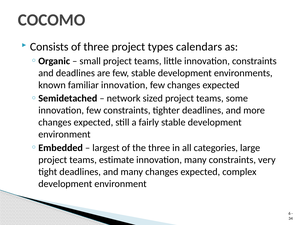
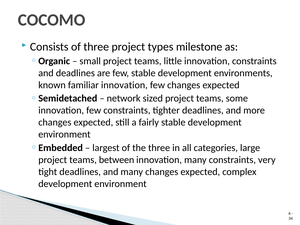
calendars: calendars -> milestone (199, 47)
estimate: estimate -> between (117, 160)
